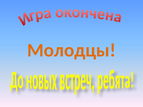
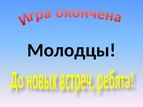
Молодцы colour: orange -> black (71, 50)
